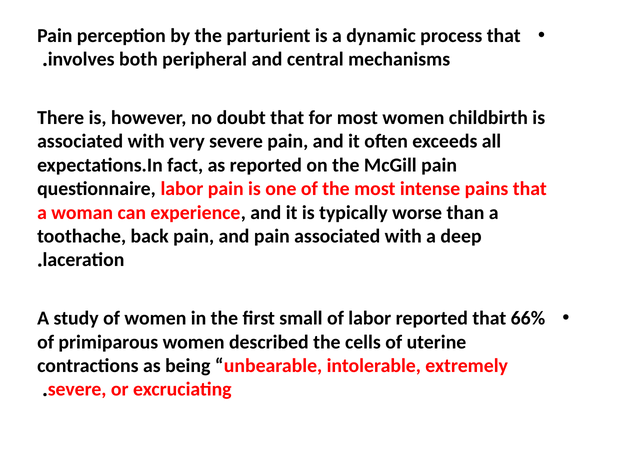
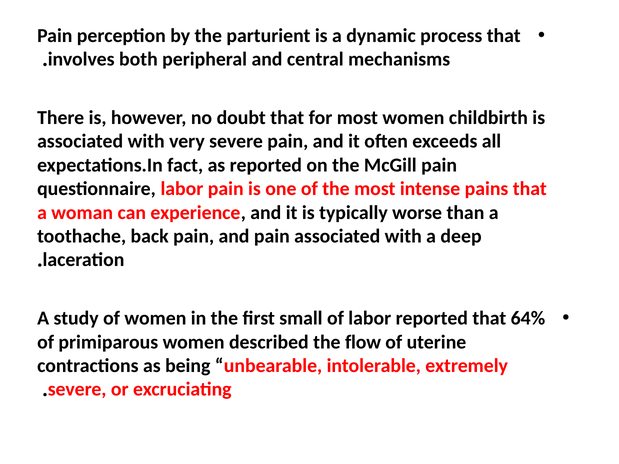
66%: 66% -> 64% (528, 319)
cells: cells -> flow (363, 342)
